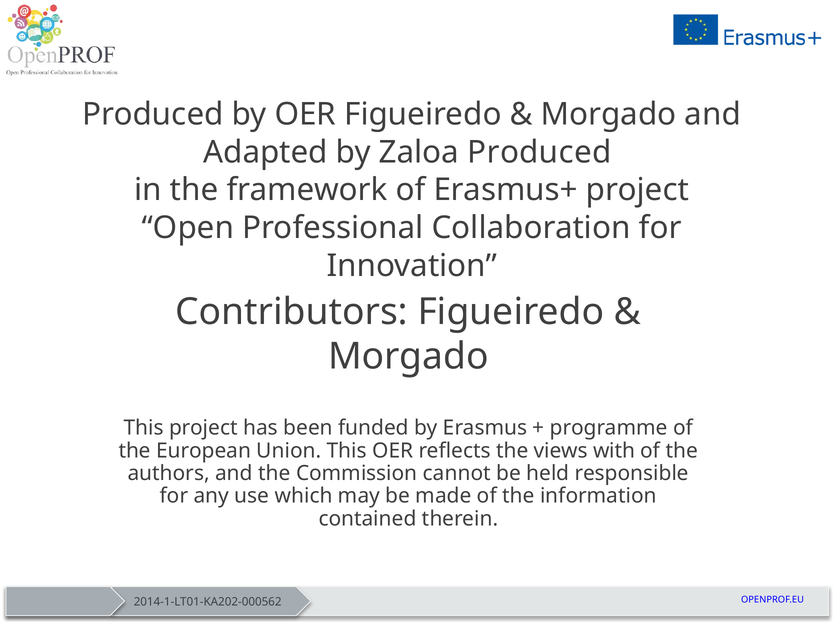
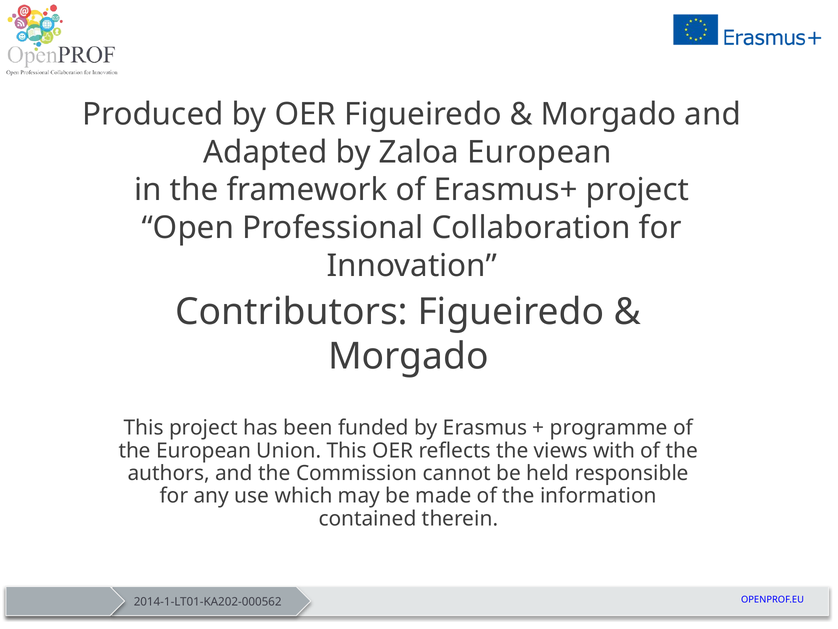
Zaloa Produced: Produced -> European (540, 152)
